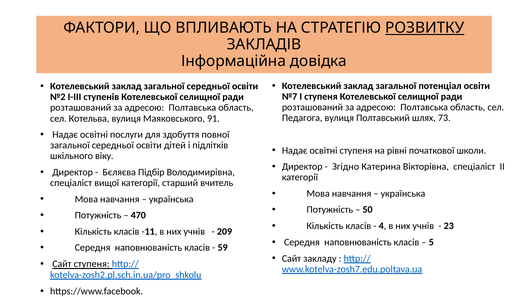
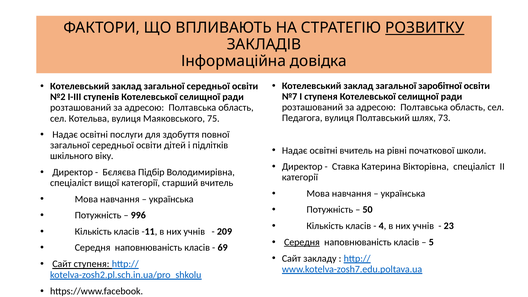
потенціал: потенціал -> заробітної (440, 86)
91: 91 -> 75 (213, 118)
освітні ступеня: ступеня -> вчитель (356, 150)
Згідно: Згідно -> Ставка (346, 167)
470: 470 -> 996 (138, 215)
Середня underline: none -> present (302, 242)
59: 59 -> 69 (223, 248)
